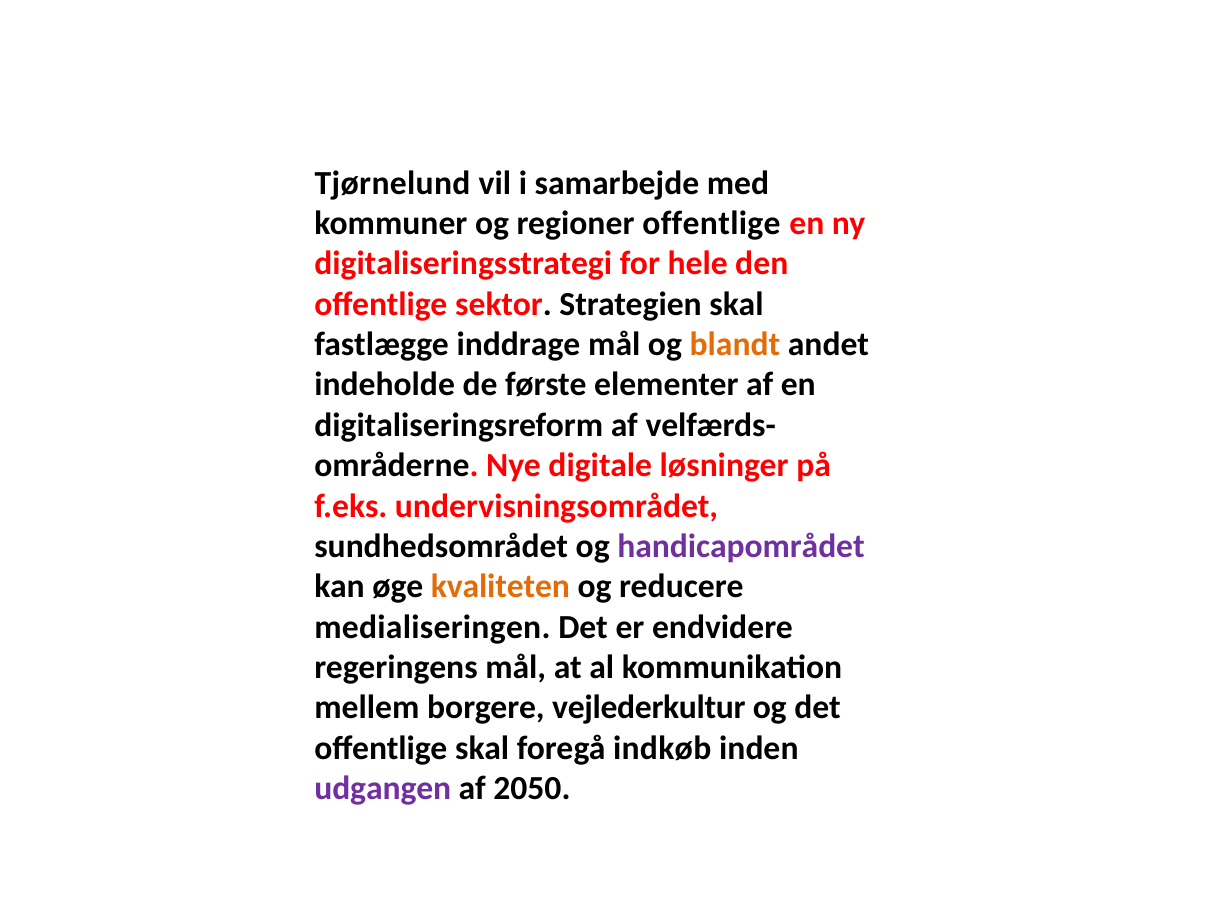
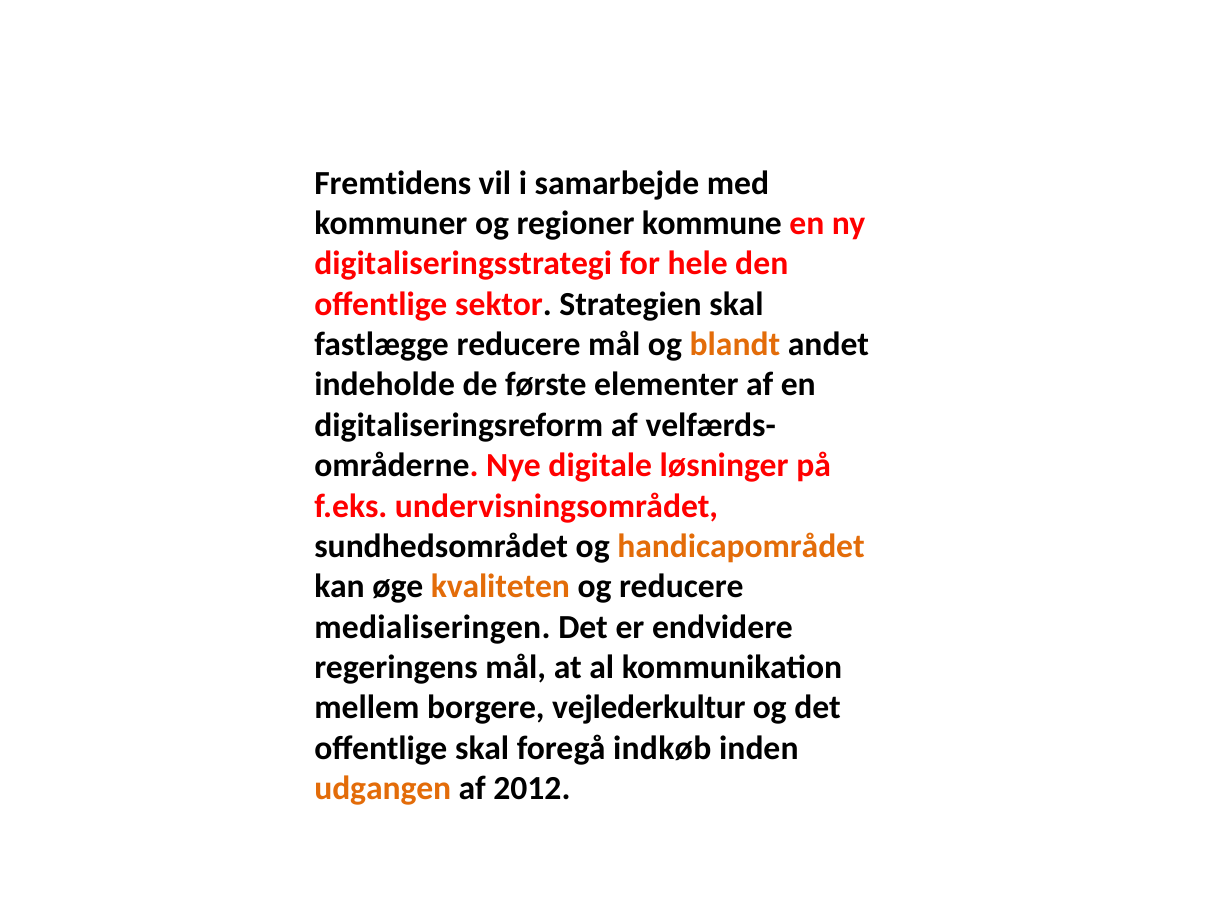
Tjørnelund: Tjørnelund -> Fremtidens (393, 183)
regioner offentlige: offentlige -> kommune (712, 223)
fastlægge inddrage: inddrage -> reducere (519, 344)
handicapområdet colour: purple -> orange (741, 546)
udgangen colour: purple -> orange (383, 788)
2050: 2050 -> 2012 (532, 788)
